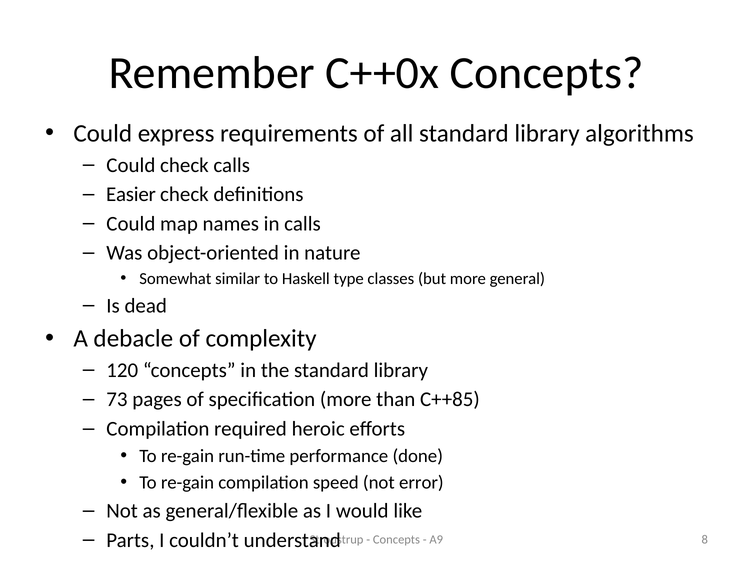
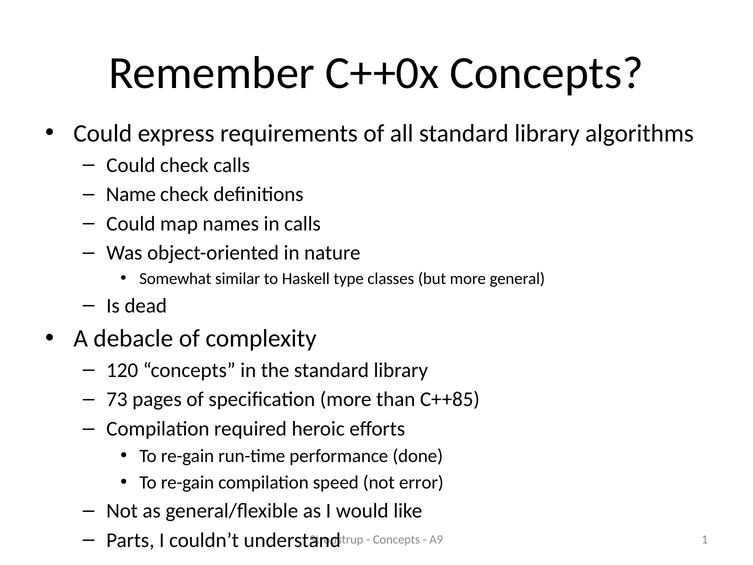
Easier: Easier -> Name (131, 194)
8: 8 -> 1 (705, 539)
